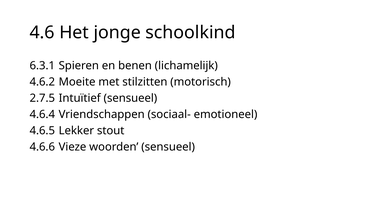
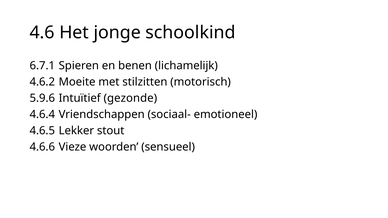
6.3.1: 6.3.1 -> 6.7.1 (42, 66)
2.7.5: 2.7.5 -> 5.9.6 (42, 98)
Intuïtief sensueel: sensueel -> gezonde (130, 98)
